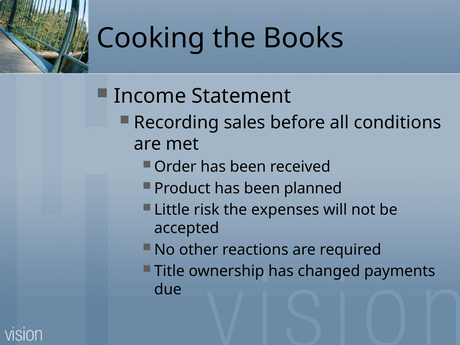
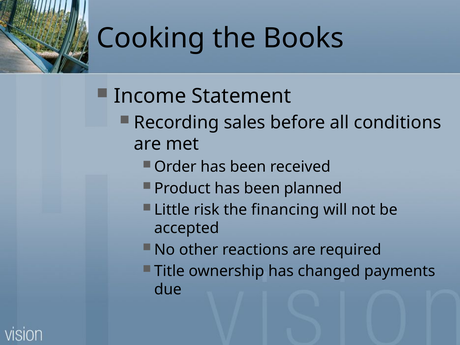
expenses: expenses -> financing (285, 210)
